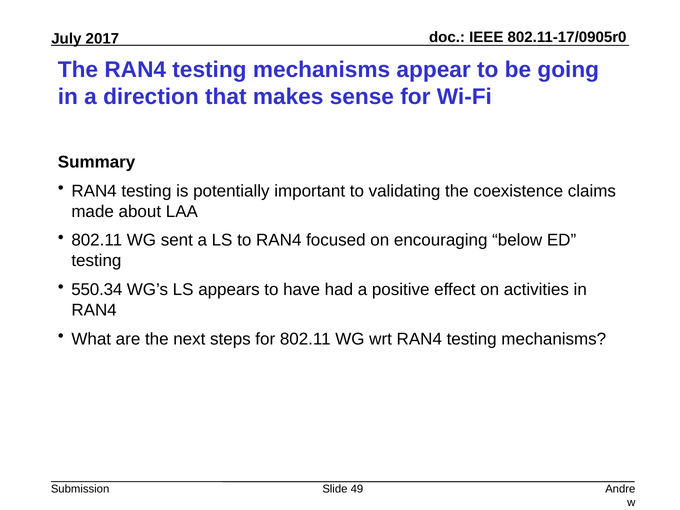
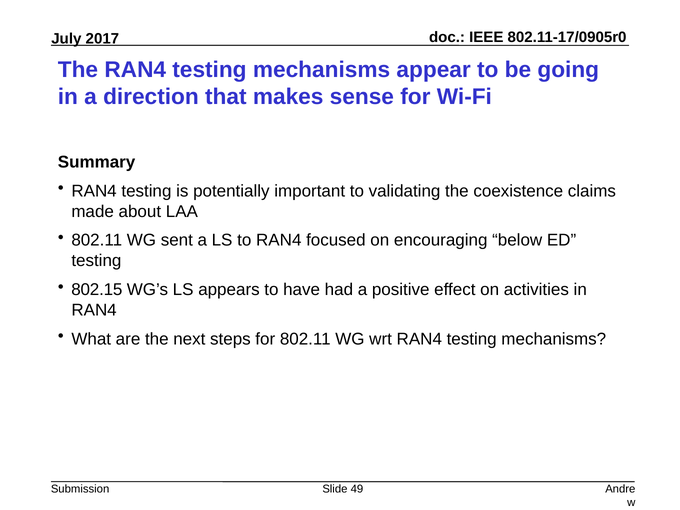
550.34: 550.34 -> 802.15 (97, 290)
